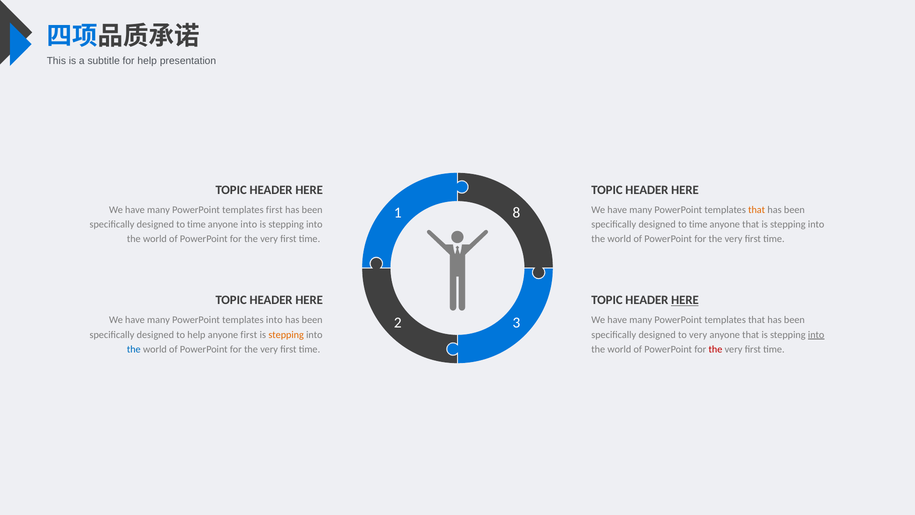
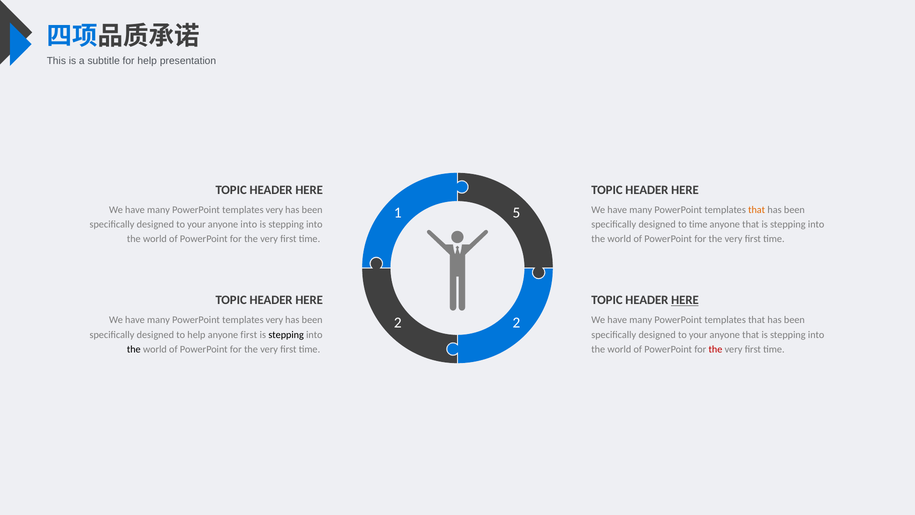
first: first -> very (274, 210)
8: 8 -> 5 (516, 212)
time: time -> your (196, 224)
into: into -> very (274, 320)
2 3: 3 -> 2 (516, 323)
stepping colour: orange -> black (286, 334)
very: very -> your (698, 334)
into underline: present -> none (816, 334)
the colour: blue -> black (134, 349)
